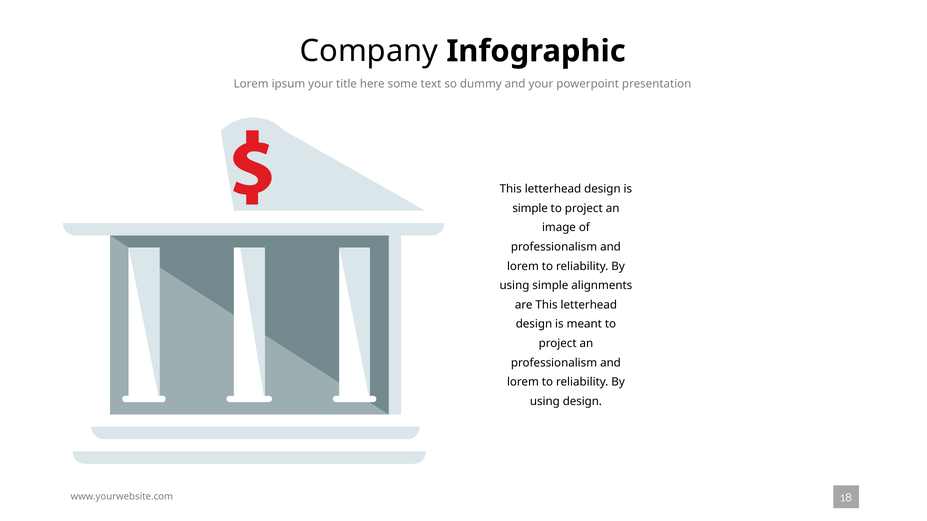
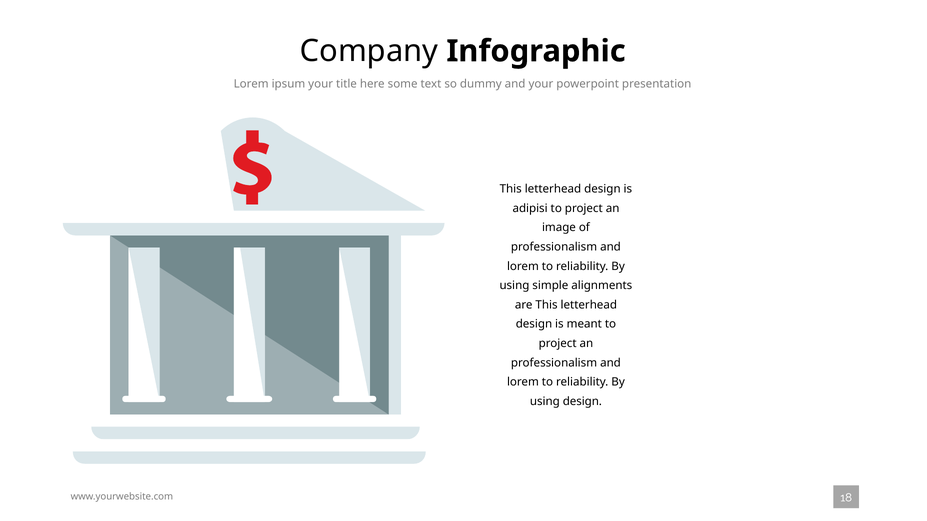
simple: simple -> adipisi (530, 209)
